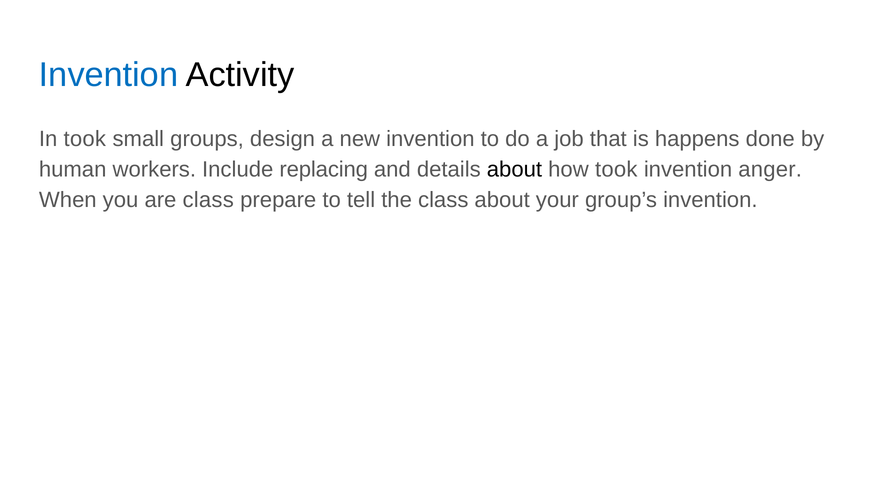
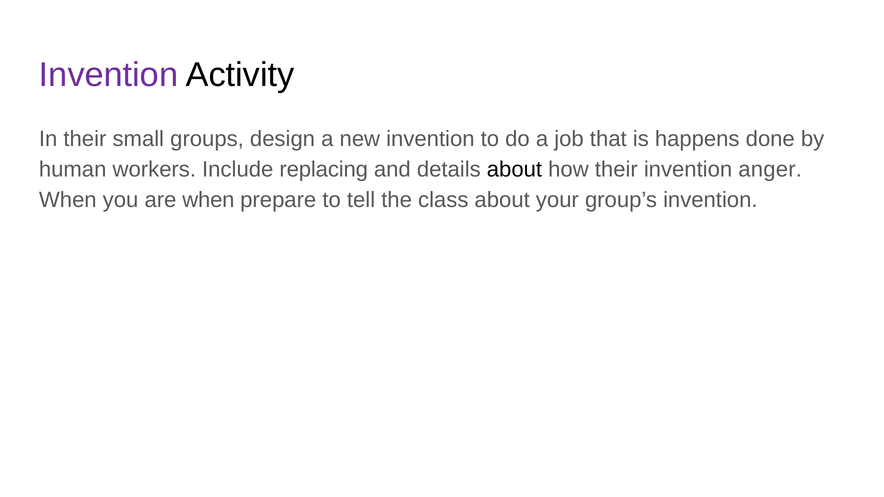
Invention colour: blue -> purple (109, 75)
In took: took -> their (85, 139)
how took: took -> their (616, 170)
are class: class -> when (208, 200)
